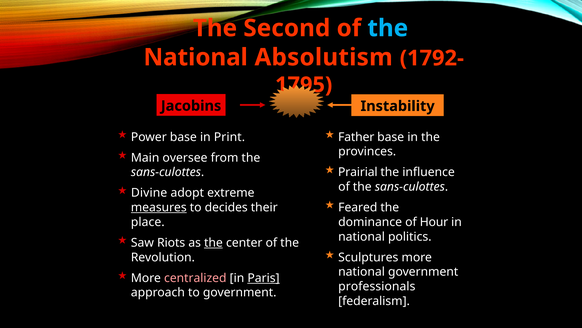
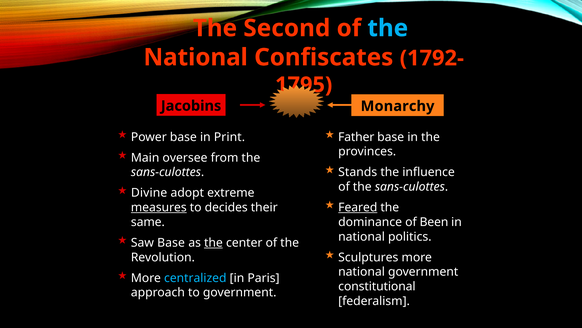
Absolutism: Absolutism -> Confiscates (324, 57)
Instability: Instability -> Monarchy (398, 106)
Prairial: Prairial -> Stands (358, 172)
Feared underline: none -> present (358, 207)
place: place -> same (148, 222)
Hour: Hour -> Been (434, 222)
Saw Riots: Riots -> Base (171, 242)
centralized colour: pink -> light blue (195, 278)
Paris underline: present -> none (264, 278)
professionals: professionals -> constitutional (377, 286)
